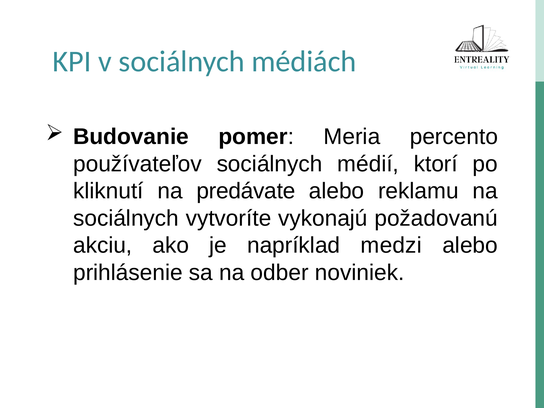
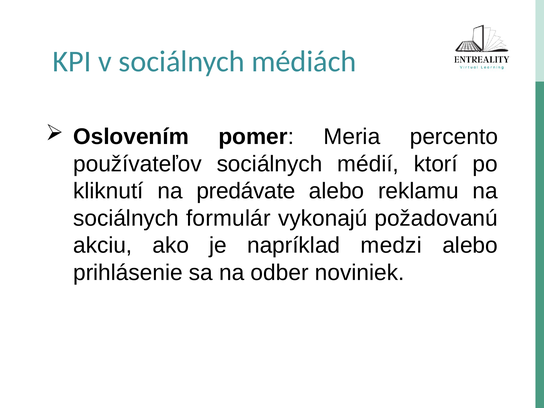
Budovanie: Budovanie -> Oslovením (131, 137)
vytvoríte: vytvoríte -> formulár (228, 218)
